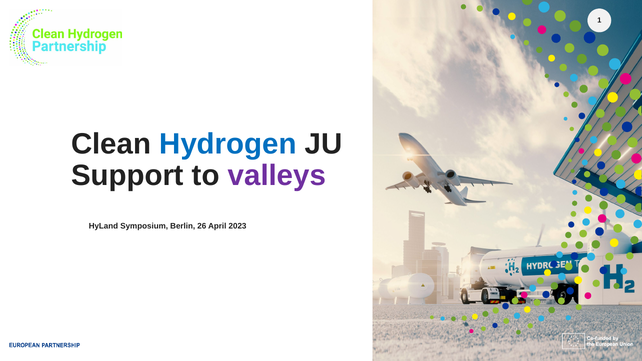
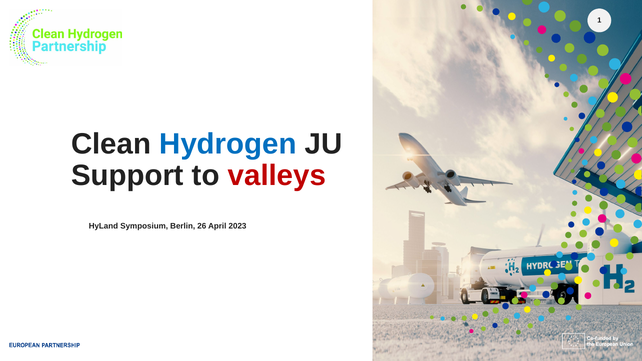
valleys colour: purple -> red (277, 176)
